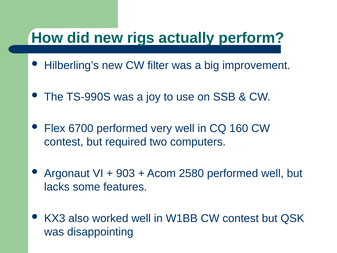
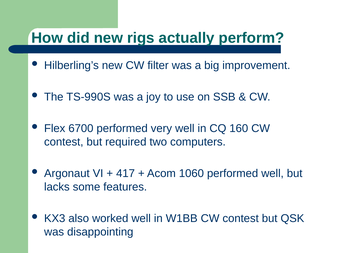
903: 903 -> 417 (126, 173)
2580: 2580 -> 1060 (191, 173)
